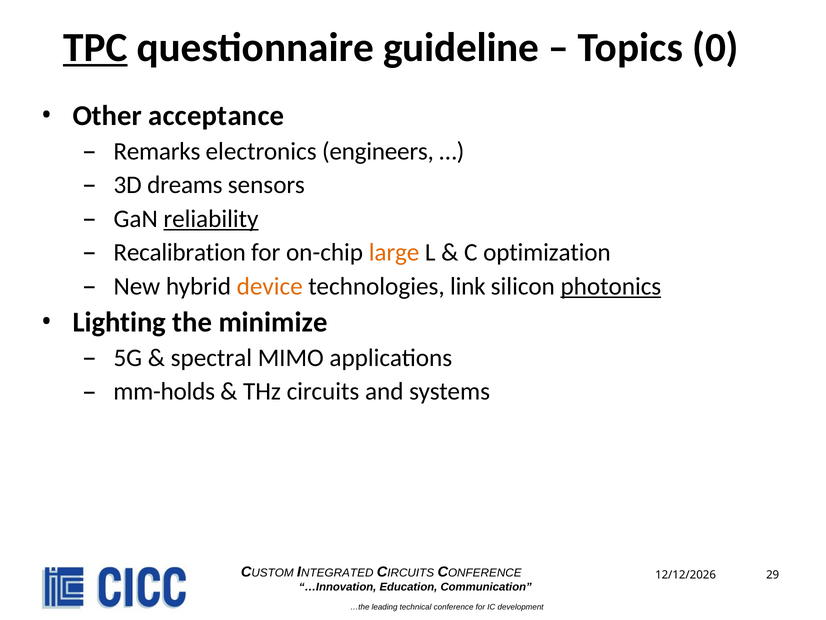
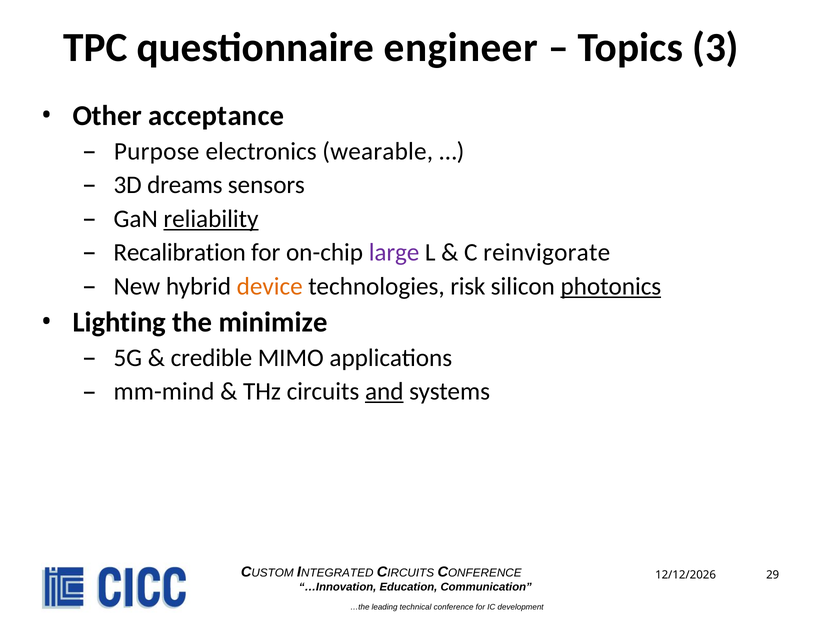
TPC underline: present -> none (95, 48)
guideline: guideline -> engineer (461, 48)
0: 0 -> 3 (716, 48)
Remarks: Remarks -> Purpose (157, 151)
engineers: engineers -> wearable (378, 151)
large colour: orange -> purple (394, 252)
optimization: optimization -> reinvigorate (547, 252)
link: link -> risk (468, 286)
spectral: spectral -> credible (211, 358)
mm-holds: mm-holds -> mm-mind (164, 391)
and underline: none -> present (384, 391)
